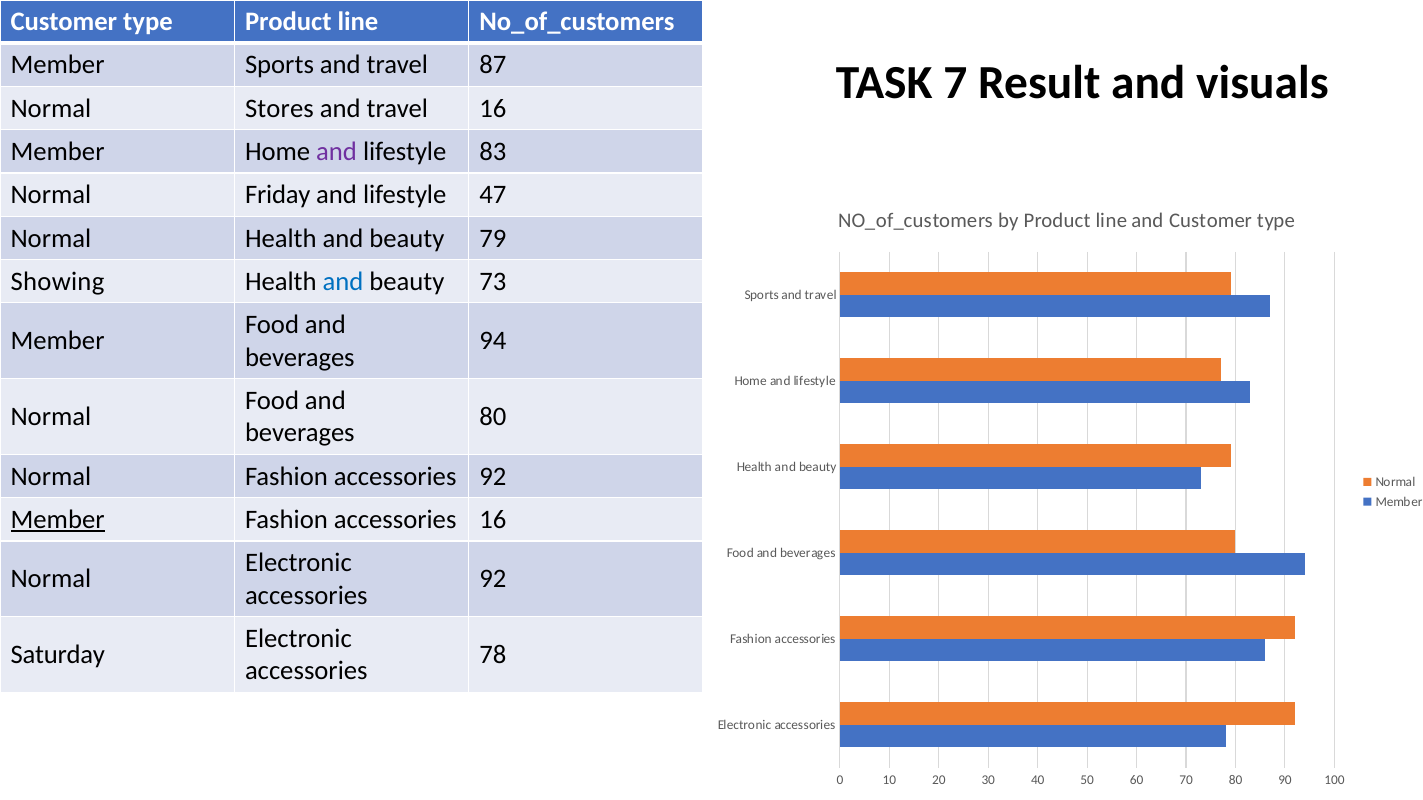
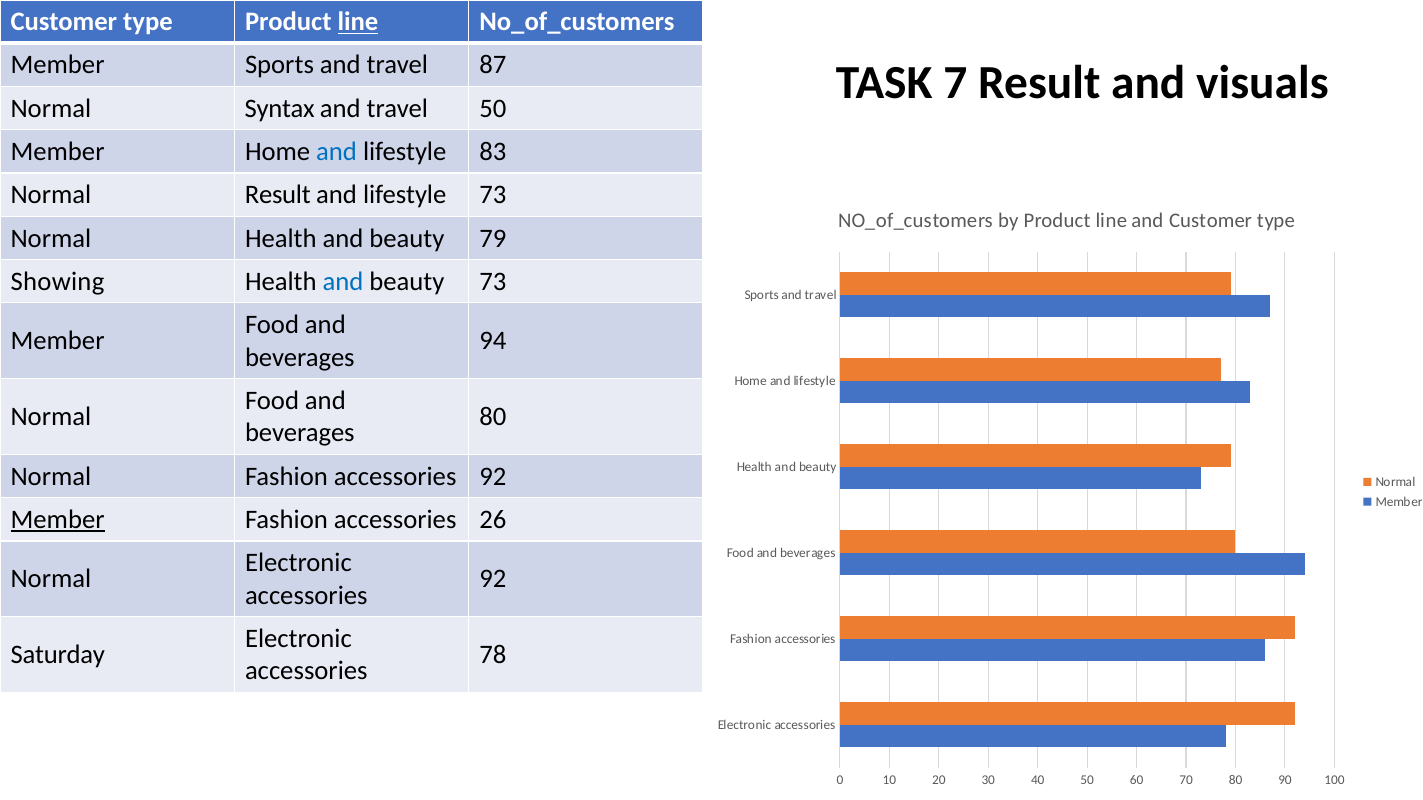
line underline: none -> present (358, 22)
Stores: Stores -> Syntax (280, 109)
travel 16: 16 -> 50 (493, 109)
and colour: purple -> blue (337, 152)
Normal Friday: Friday -> Result (278, 195)
lifestyle 47: 47 -> 73 (493, 195)
accessories 16: 16 -> 26 (493, 520)
